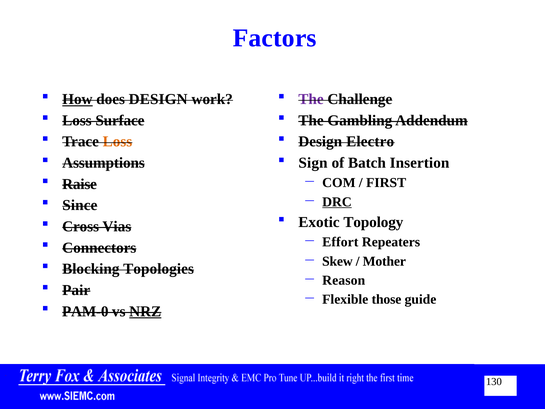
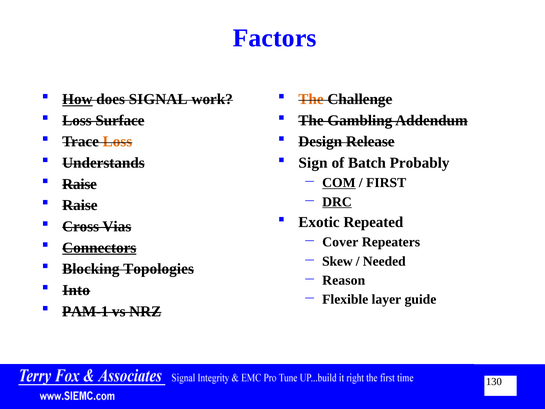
does DESIGN: DESIGN -> SIGNAL (158, 99)
The colour: purple -> orange (311, 99)
Electro: Electro -> Release (370, 142)
Assumptions: Assumptions -> Understands (103, 163)
Insertion: Insertion -> Probably (420, 163)
COM underline: none -> present (339, 183)
Since: Since -> Raise (80, 205)
Topology: Topology -> Repeated (373, 222)
Effort: Effort -> Cover (340, 242)
Connectors underline: none -> present (99, 248)
Mother: Mother -> Needed (384, 261)
Pair: Pair -> Into (76, 290)
those: those -> layer (386, 299)
PAM-0: PAM-0 -> PAM-1 (85, 311)
NRZ underline: present -> none (145, 311)
